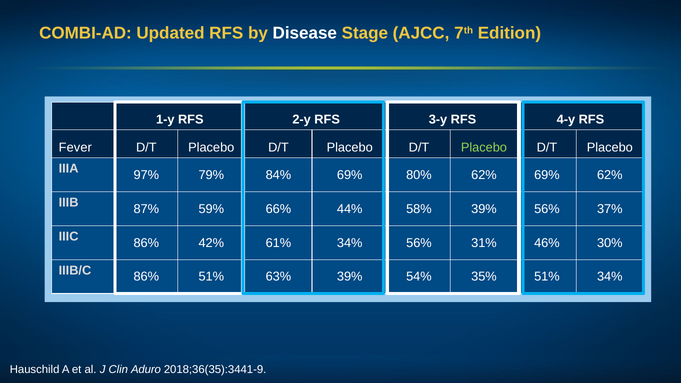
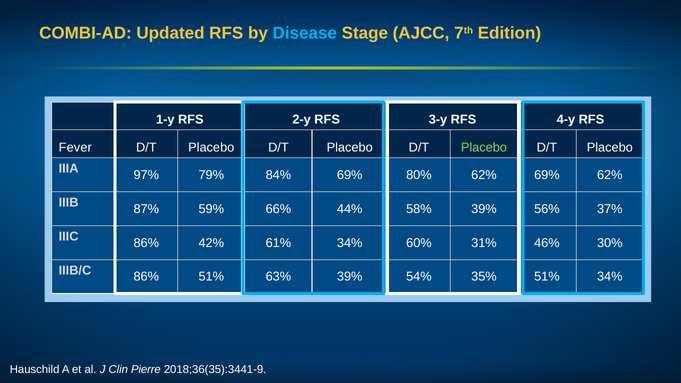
Disease colour: white -> light blue (305, 33)
34% 56%: 56% -> 60% (419, 243)
Aduro: Aduro -> Pierre (146, 369)
